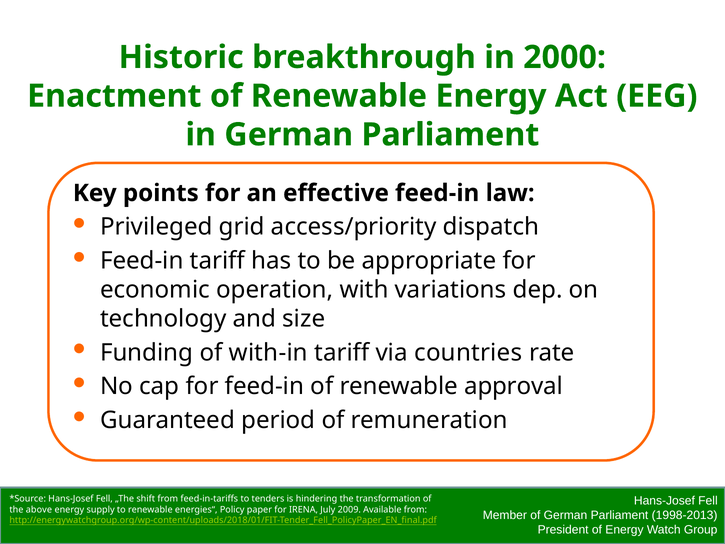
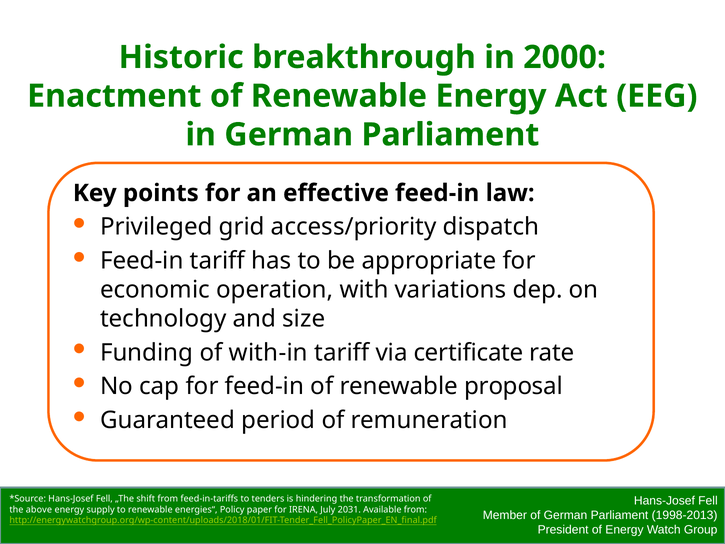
countries: countries -> certificate (469, 352)
approval: approval -> proposal (514, 386)
2009: 2009 -> 2031 (349, 509)
